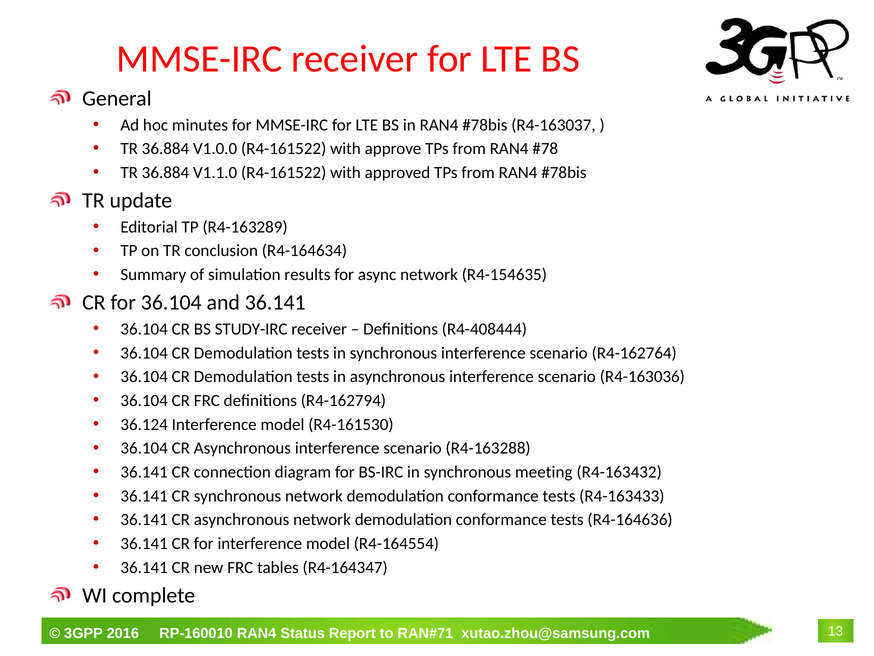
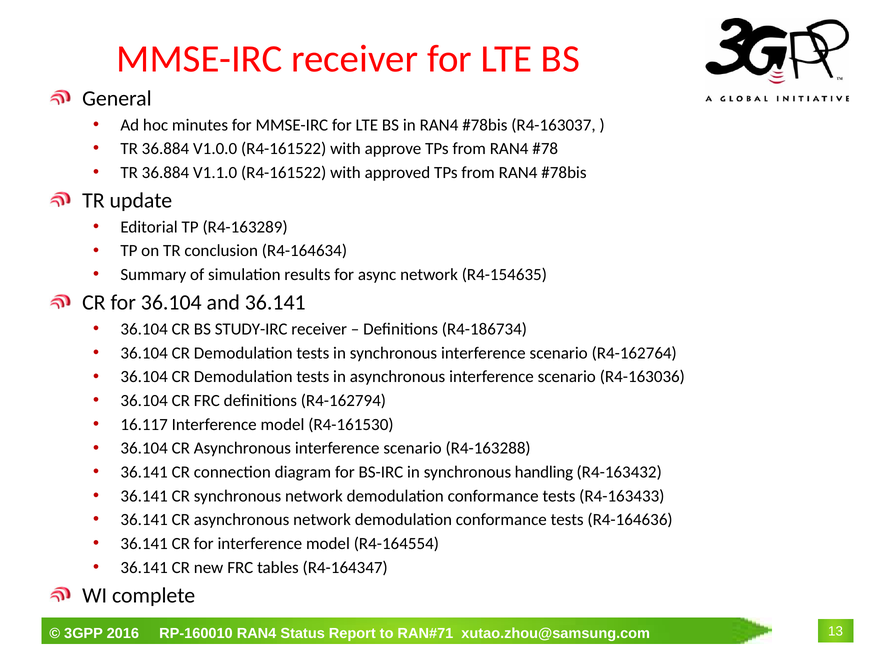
R4-408444: R4-408444 -> R4-186734 (484, 329)
36.124: 36.124 -> 16.117 (144, 424)
meeting: meeting -> handling (544, 472)
